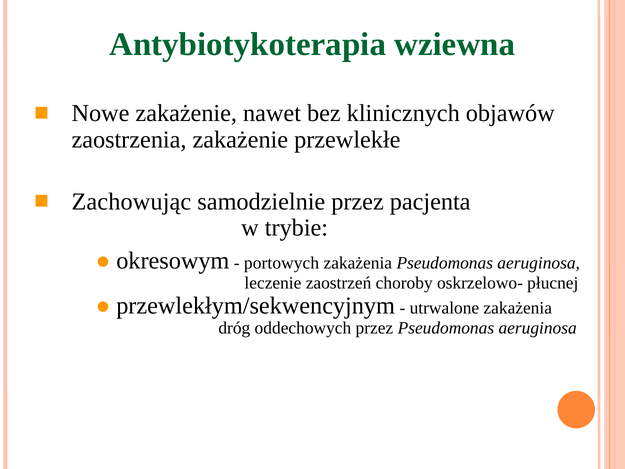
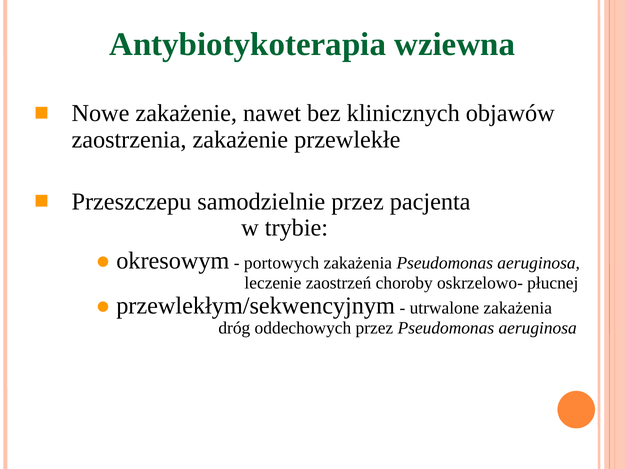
Zachowując: Zachowując -> Przeszczepu (131, 201)
